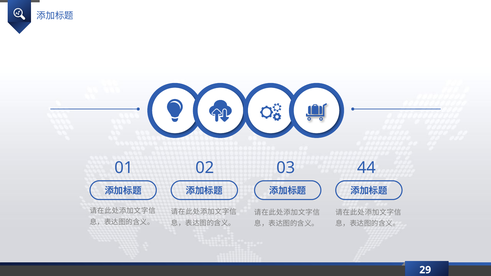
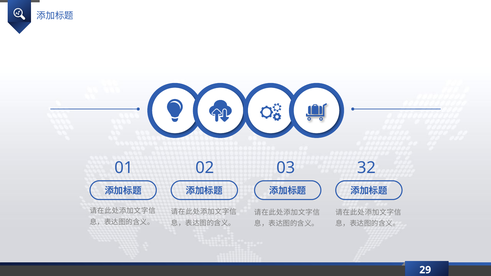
44: 44 -> 32 (367, 168)
